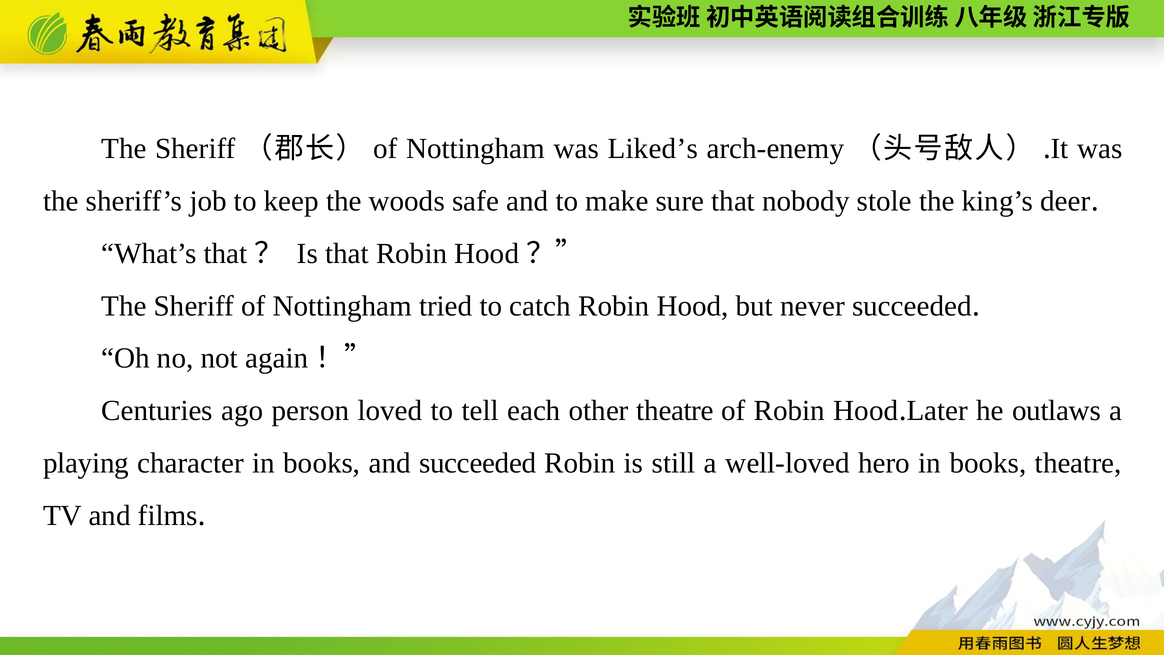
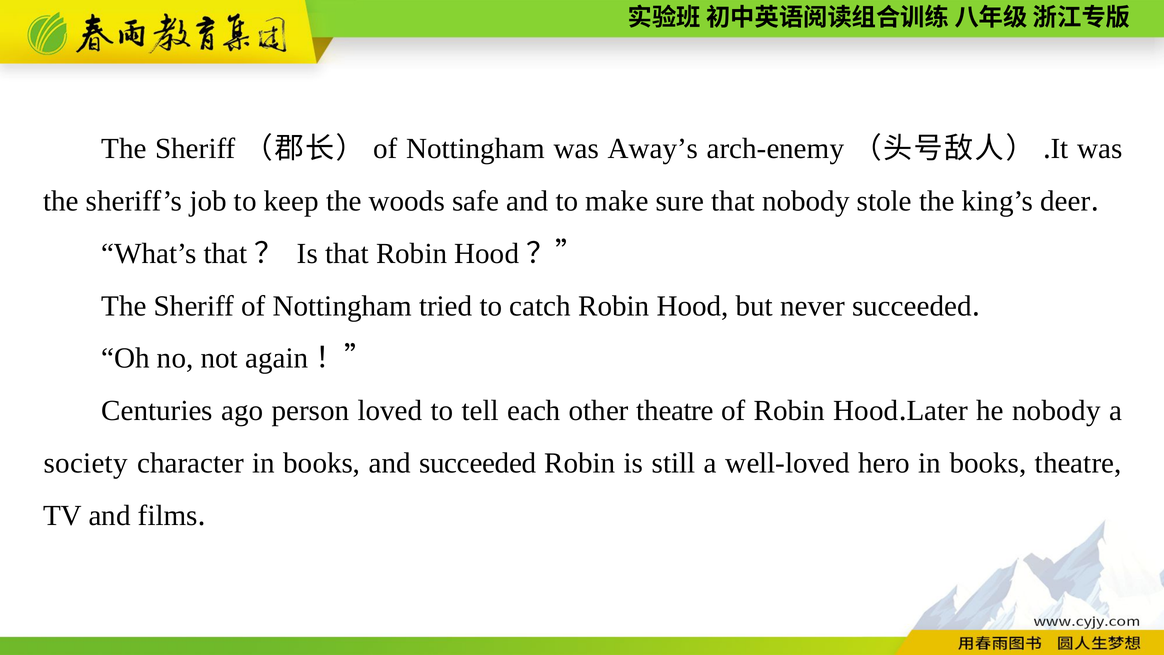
Liked’s: Liked’s -> Away’s (653, 149)
he outlaws: outlaws -> nobody (1056, 411)
playing: playing -> society (86, 463)
